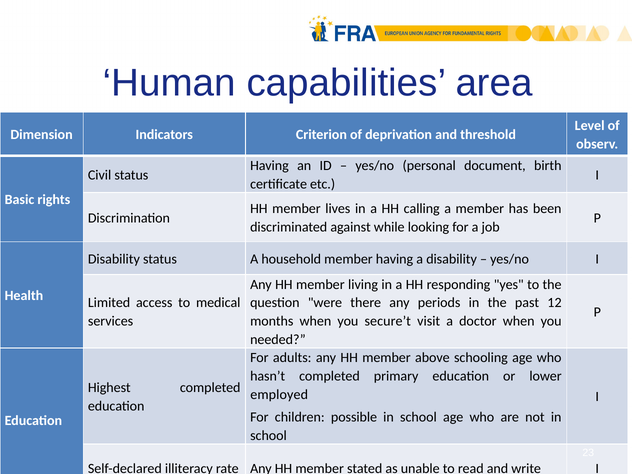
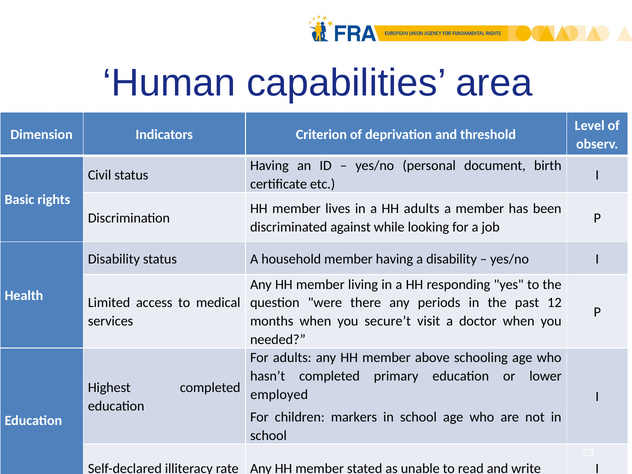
HH calling: calling -> adults (422, 209)
possible: possible -> markers (354, 417)
